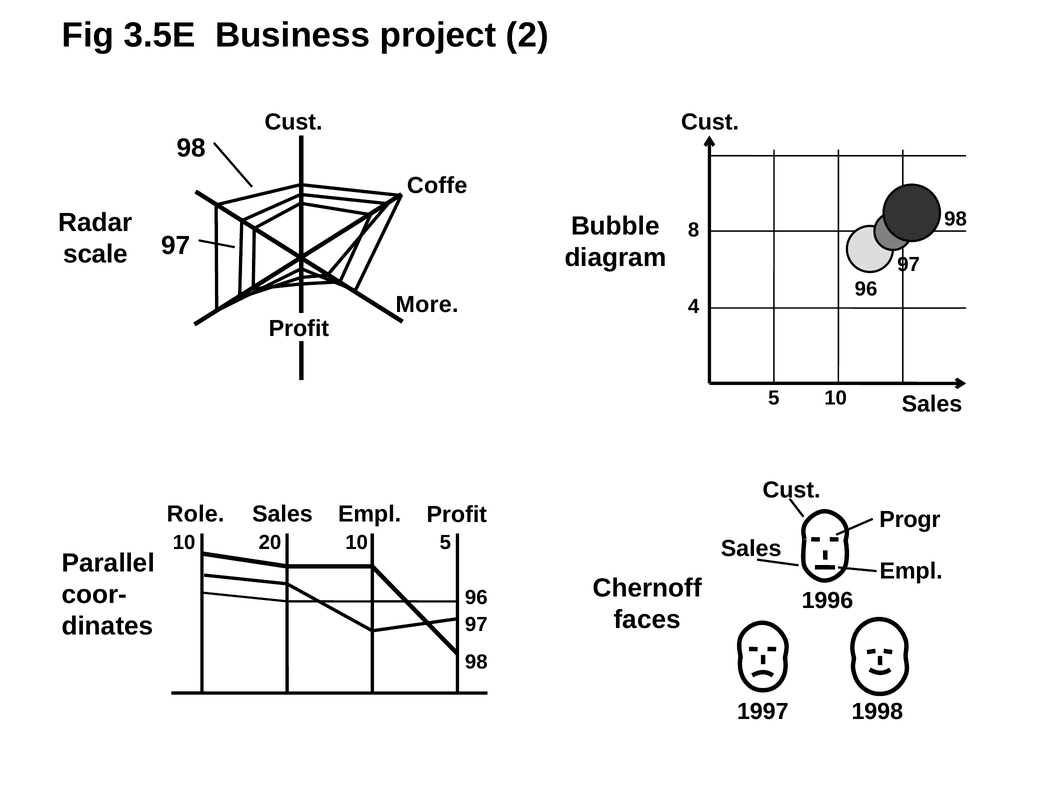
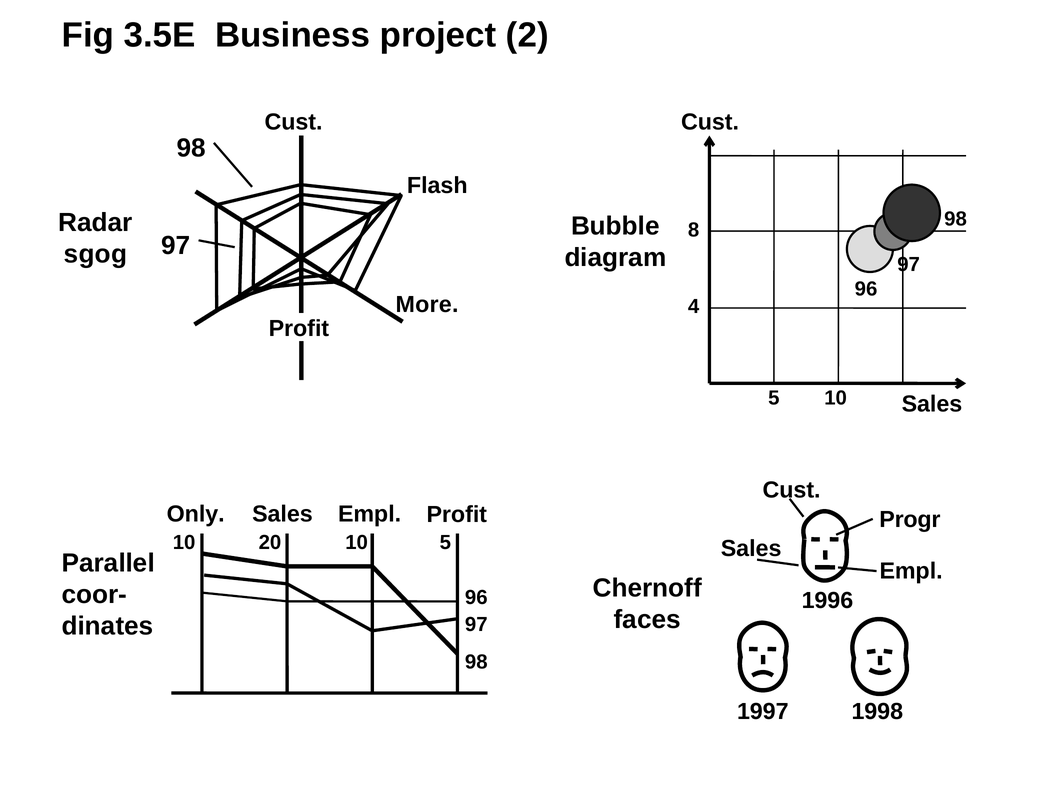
Coffe: Coffe -> Flash (437, 186)
scale: scale -> sgog (95, 254)
Role: Role -> Only (196, 514)
